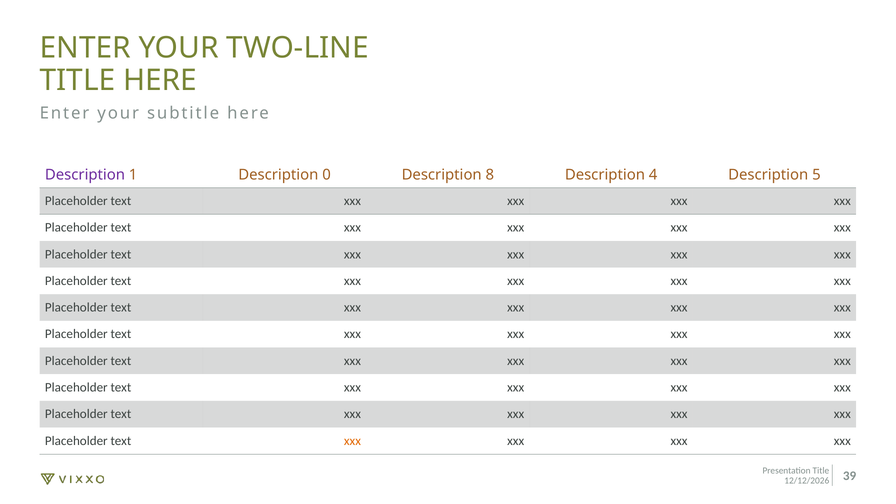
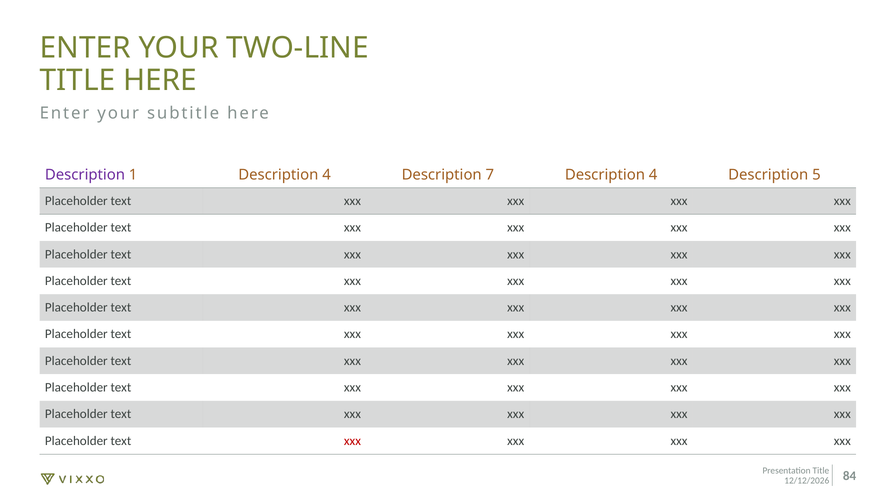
1 Description 0: 0 -> 4 (327, 175)
8: 8 -> 7 (490, 175)
xxx colour: orange -> red (352, 441)
39: 39 -> 84 (850, 476)
